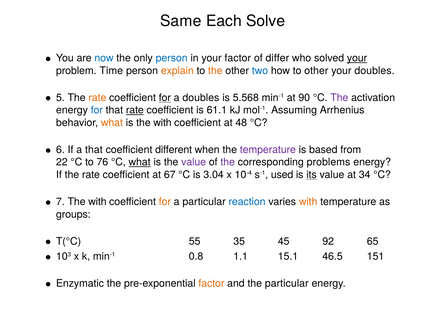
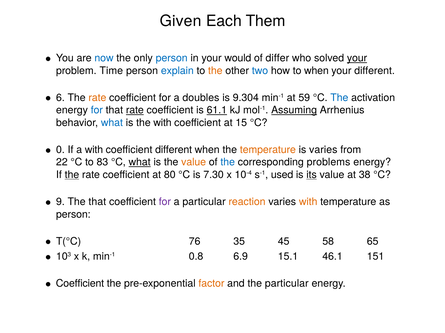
Same: Same -> Given (181, 21)
Solve: Solve -> Them (266, 21)
your factor: factor -> would (238, 58)
explain colour: orange -> blue (177, 71)
to other: other -> when (316, 71)
your doubles: doubles -> different (375, 71)
5: 5 -> 6 (60, 98)
for underline: present -> none (165, 98)
5.568: 5.568 -> 9.304 (246, 98)
90: 90 -> 59 (304, 98)
The colour: purple -> blue (339, 98)
61.1 underline: none -> present (217, 110)
Assuming underline: none -> present (294, 110)
what colour: orange -> blue (112, 123)
48: 48 -> 15 (241, 123)
6: 6 -> 0 (60, 150)
a that: that -> with (94, 150)
temperature colour: purple -> orange (268, 150)
is based: based -> varies (323, 150)
76: 76 -> 83 (102, 163)
value colour: purple -> orange (194, 163)
the colour: purple -> blue (228, 163)
the underline: none -> present (72, 175)
67: 67 -> 80 (170, 175)
3.04: 3.04 -> 7.30 (214, 175)
34: 34 -> 38 (365, 175)
7: 7 -> 9 (60, 202)
with: with -> that (97, 202)
for colour: orange -> purple (165, 202)
reaction colour: blue -> orange (247, 202)
groups: groups -> person (73, 215)
55: 55 -> 76 (195, 242)
92: 92 -> 58 (328, 242)
1.1: 1.1 -> 6.9 (241, 257)
46.5: 46.5 -> 46.1 (332, 257)
Enzymatic: Enzymatic -> Coefficient (80, 284)
